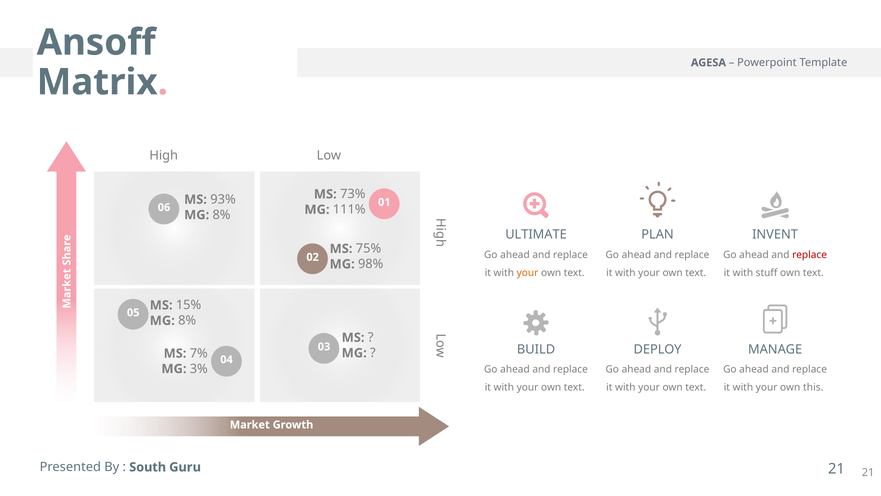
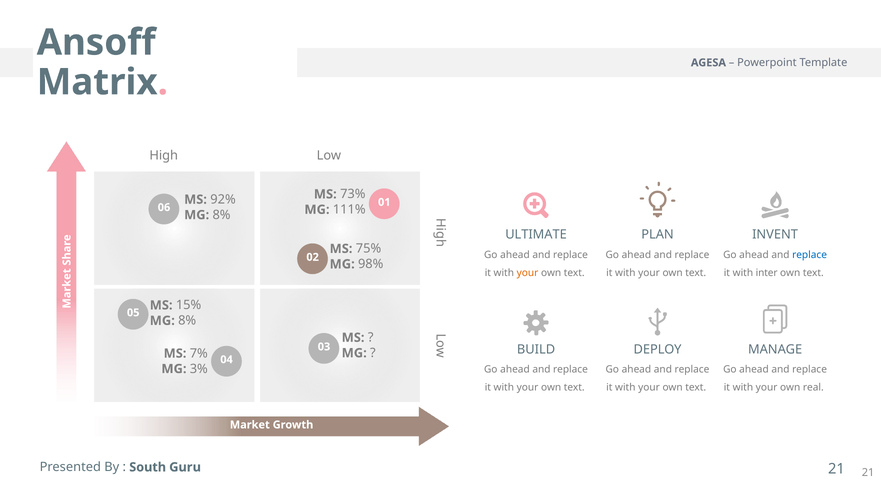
93%: 93% -> 92% (223, 199)
replace colour: red -> blue (810, 255)
stuff: stuff -> inter (767, 273)
this: this -> real (813, 387)
